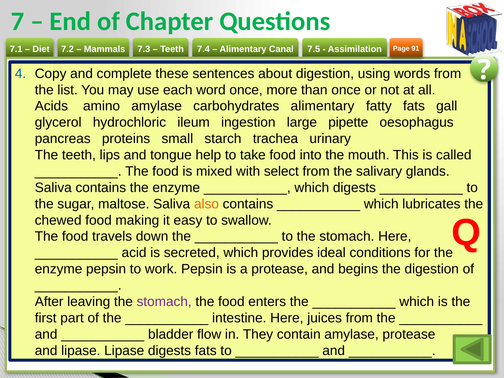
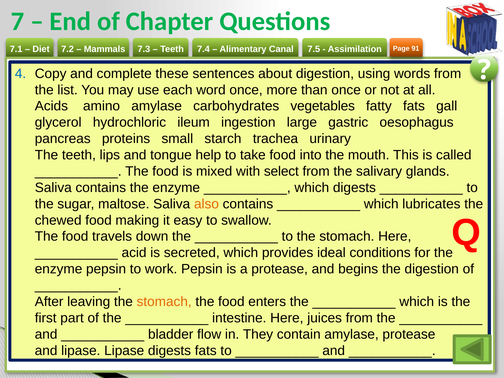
carbohydrates alimentary: alimentary -> vegetables (323, 106)
pipette: pipette -> gastric (348, 122)
stomach colour: purple -> orange (164, 302)
